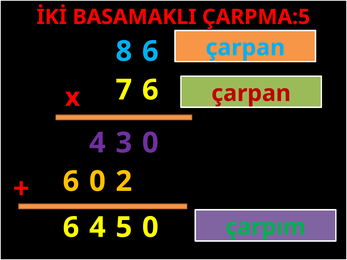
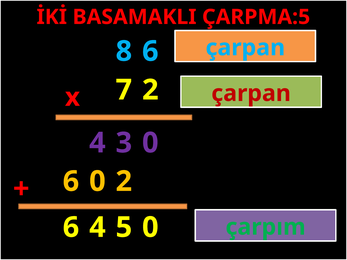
7 6: 6 -> 2 (150, 90)
